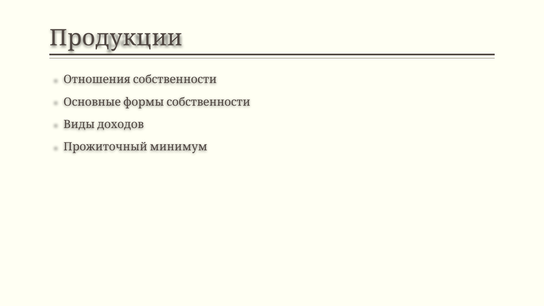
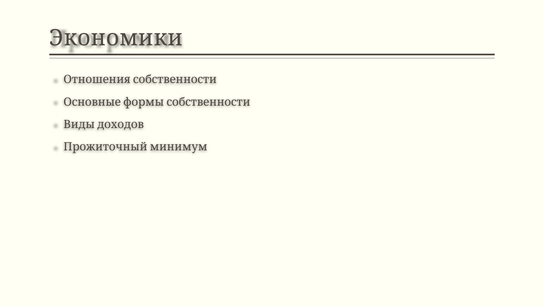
Продукции: Продукции -> Экономики (116, 38)
